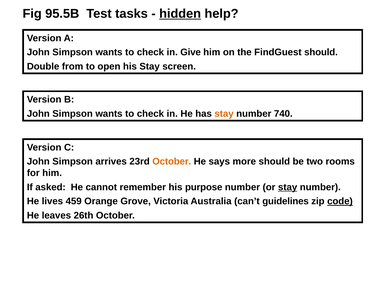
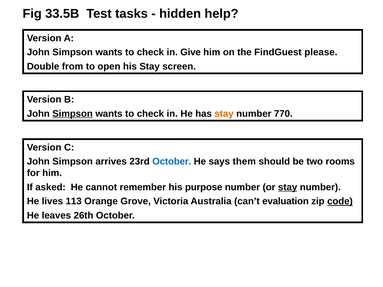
95.5B: 95.5B -> 33.5B (62, 14)
hidden underline: present -> none (180, 14)
FindGuest should: should -> please (321, 52)
Simpson underline: none -> present (73, 114)
740: 740 -> 770 (283, 114)
October colour: orange -> blue (172, 162)
more: more -> them (244, 162)
459: 459 -> 113 (74, 201)
guidelines: guidelines -> evaluation (286, 201)
